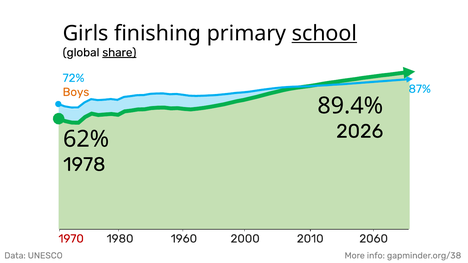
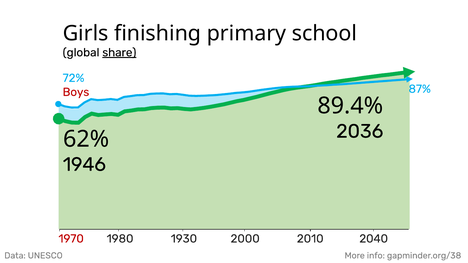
school underline: present -> none (324, 33)
Boys colour: orange -> red (76, 92)
2026: 2026 -> 2036 (360, 131)
1978: 1978 -> 1946 (84, 165)
1960: 1960 -> 1930 (184, 239)
2060: 2060 -> 2040 (374, 239)
